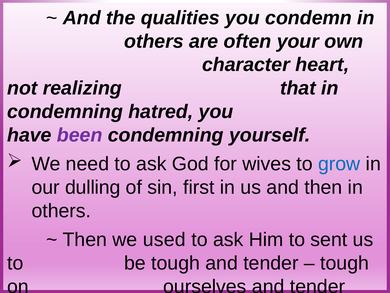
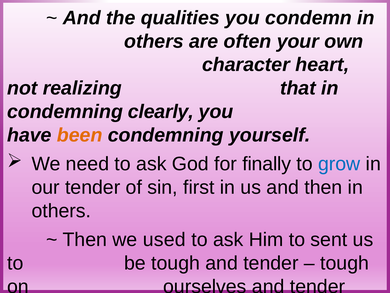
hatred: hatred -> clearly (161, 111)
been colour: purple -> orange (80, 135)
wives: wives -> finally (267, 164)
our dulling: dulling -> tender (93, 187)
